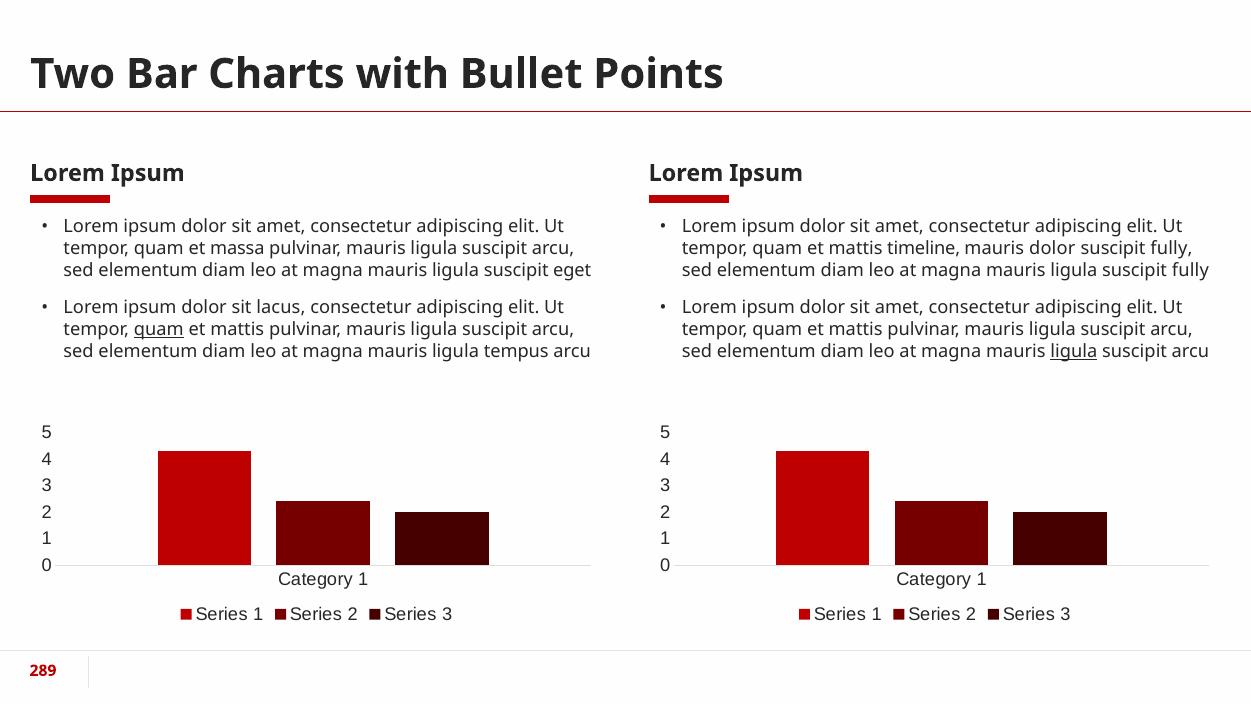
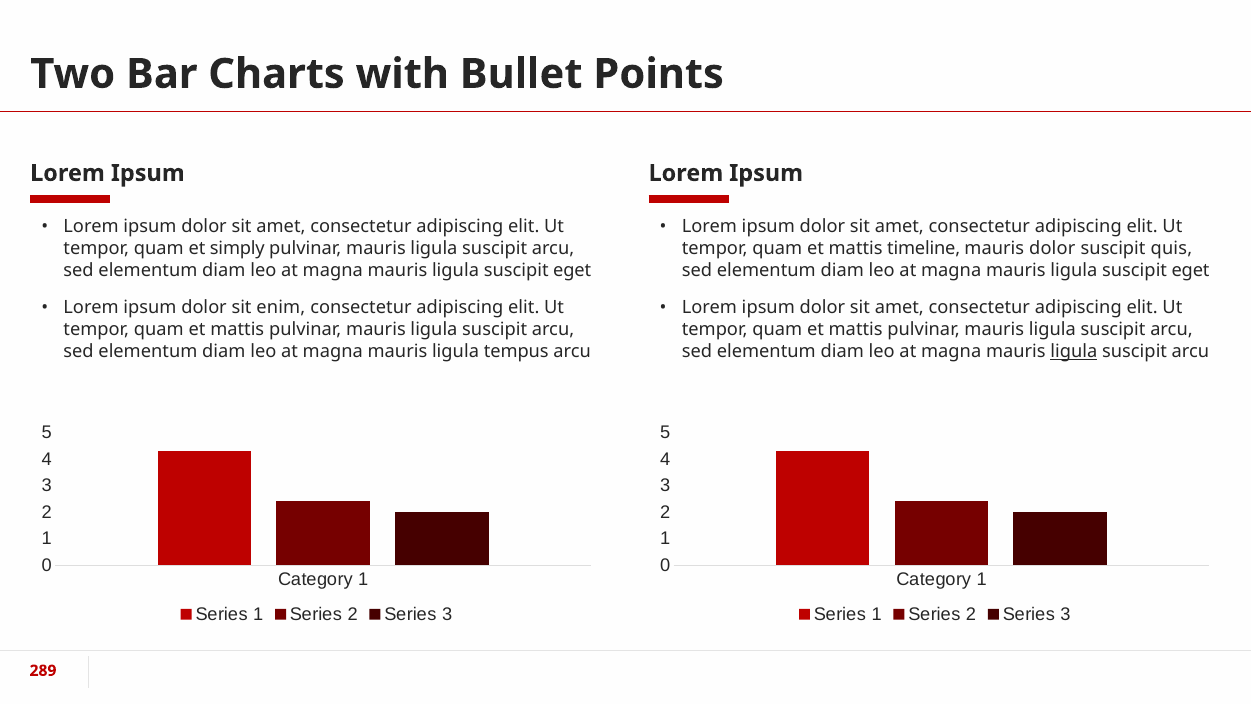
massa: massa -> simply (237, 248)
fully: fully -> quis (1171, 248)
fully: fully -> eget (1191, 270)
lacus: lacus -> enim (281, 308)
quam underline: present -> none (159, 330)
